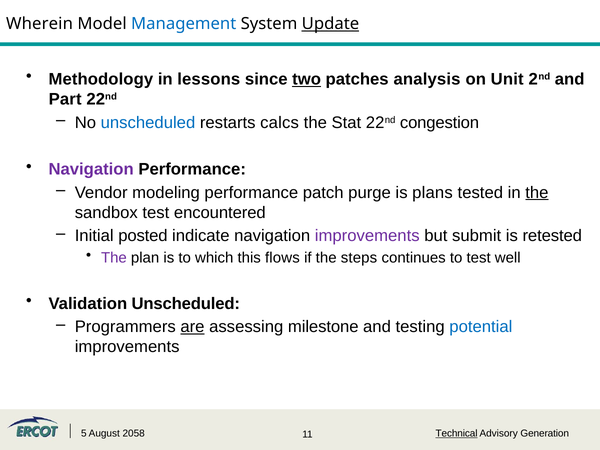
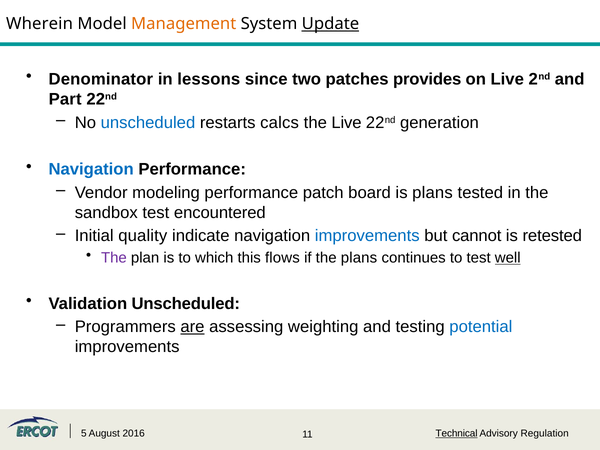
Management colour: blue -> orange (184, 24)
Methodology: Methodology -> Denominator (101, 79)
two underline: present -> none (307, 79)
analysis: analysis -> provides (427, 79)
on Unit: Unit -> Live (507, 79)
the Stat: Stat -> Live (346, 123)
congestion: congestion -> generation (439, 123)
Navigation colour: purple -> blue (91, 169)
purge: purge -> board (370, 193)
the underline: present -> none (537, 193)
posted: posted -> quality (143, 236)
improvements colour: purple -> blue (367, 236)
submit: submit -> cannot (477, 236)
the steps: steps -> plans (359, 258)
well underline: none -> present (508, 258)
milestone: milestone -> weighting (323, 327)
2058: 2058 -> 2016 (134, 433)
Generation: Generation -> Regulation (545, 433)
